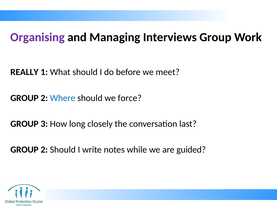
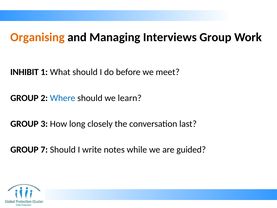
Organising colour: purple -> orange (38, 37)
REALLY: REALLY -> INHIBIT (24, 72)
force: force -> learn (130, 98)
2: 2 -> 7 (44, 150)
